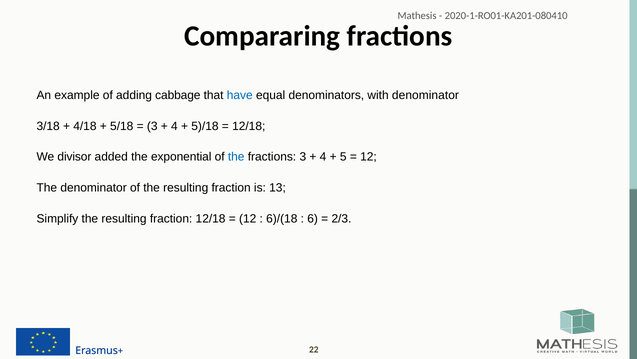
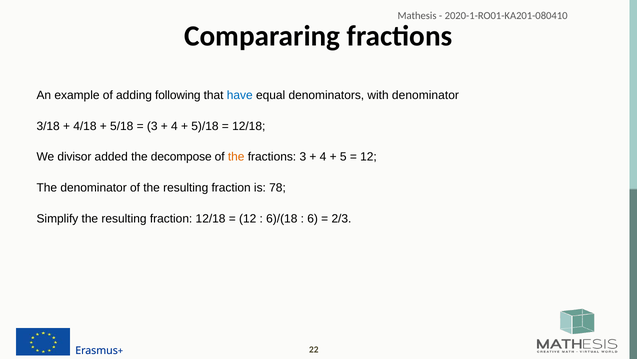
cabbage: cabbage -> following (178, 95)
exponential: exponential -> decompose (181, 157)
the colour: blue -> orange (236, 157)
13: 13 -> 78 (278, 188)
